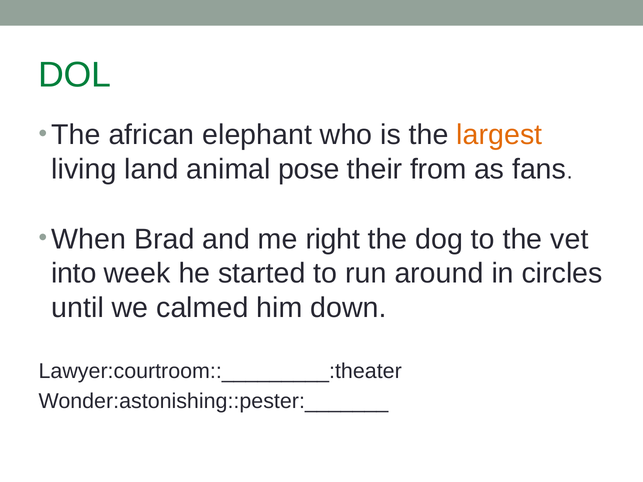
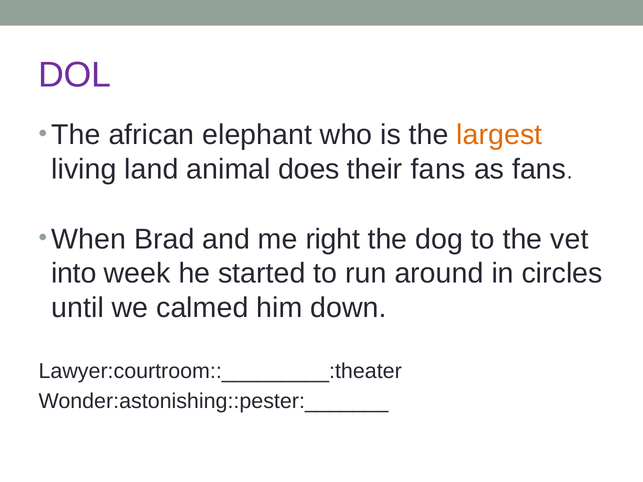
DOL colour: green -> purple (75, 75)
pose: pose -> does (309, 169)
their from: from -> fans (438, 169)
